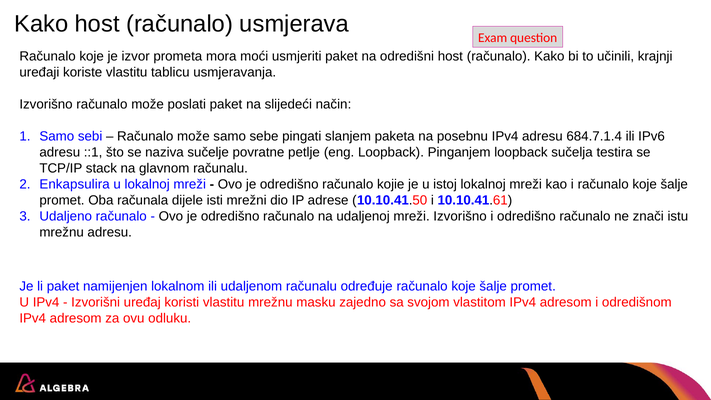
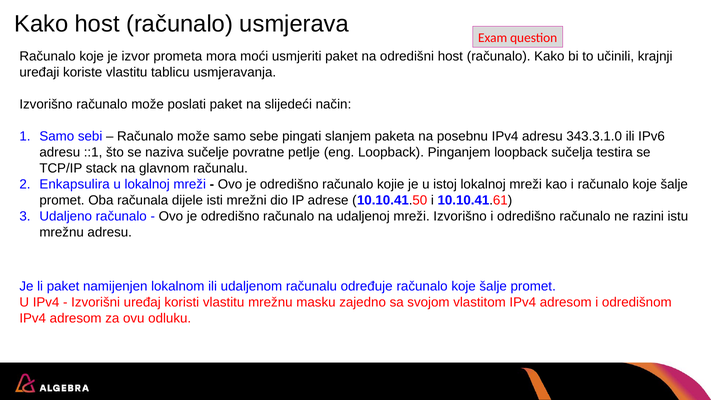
684.7.1.4: 684.7.1.4 -> 343.3.1.0 (594, 136)
znači: znači -> razini (648, 216)
